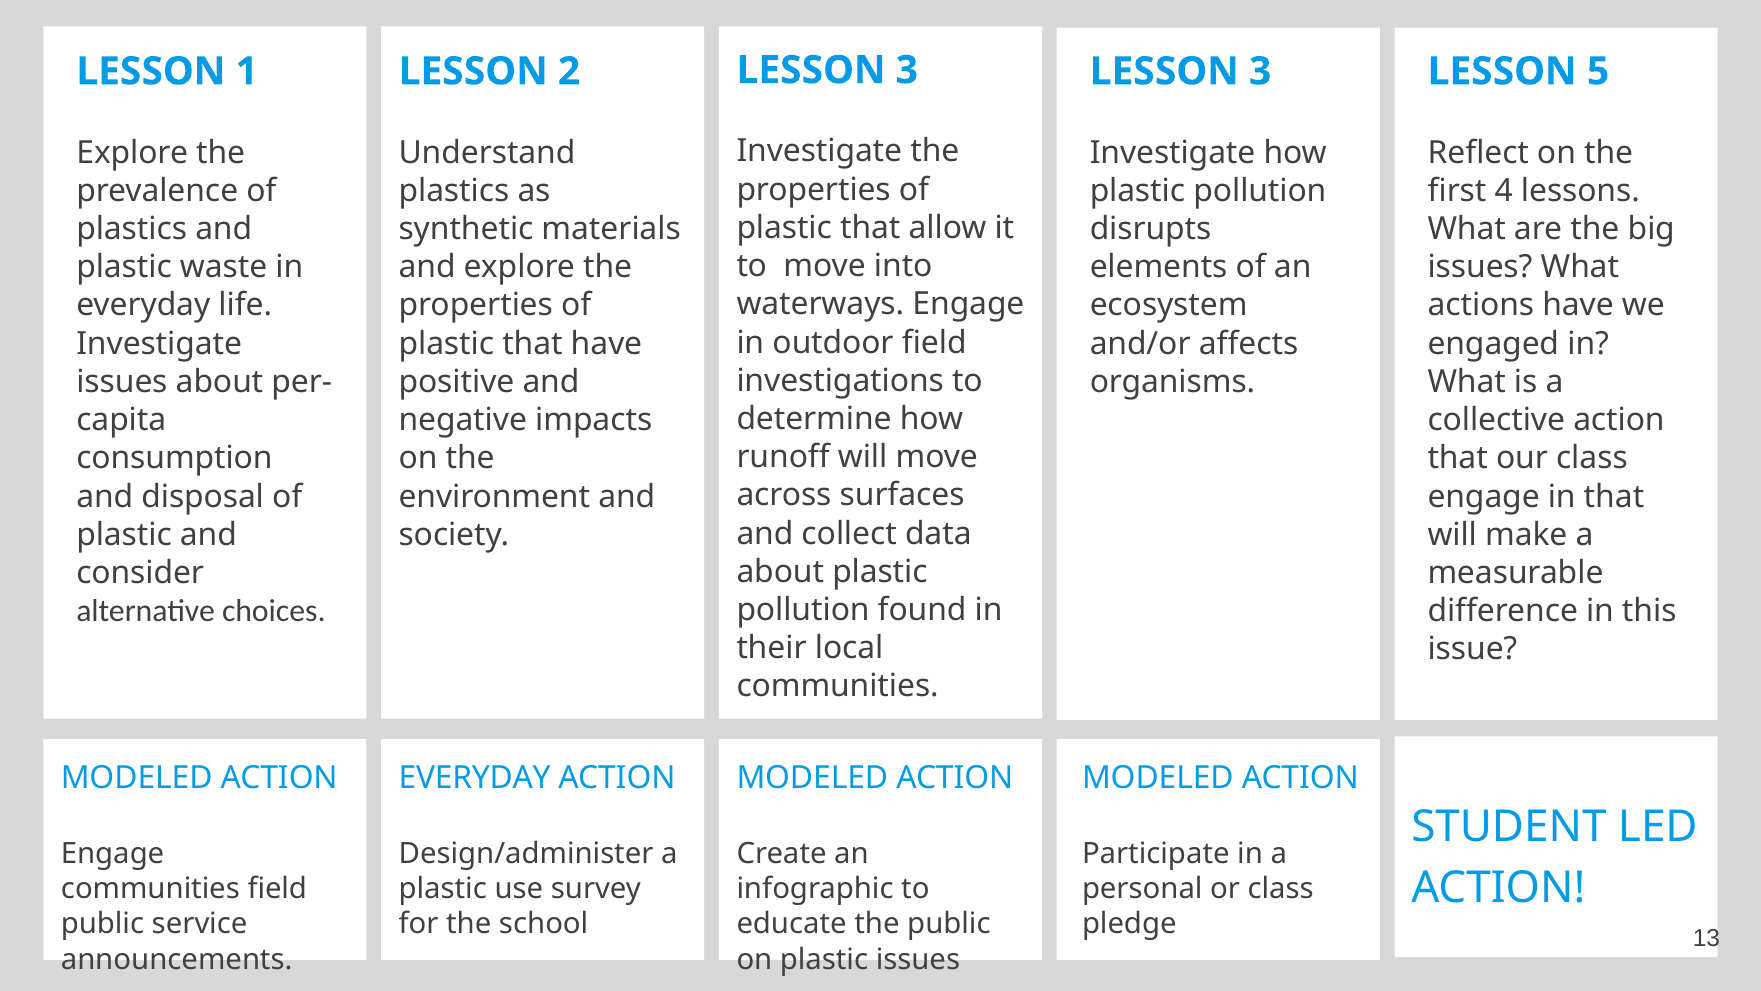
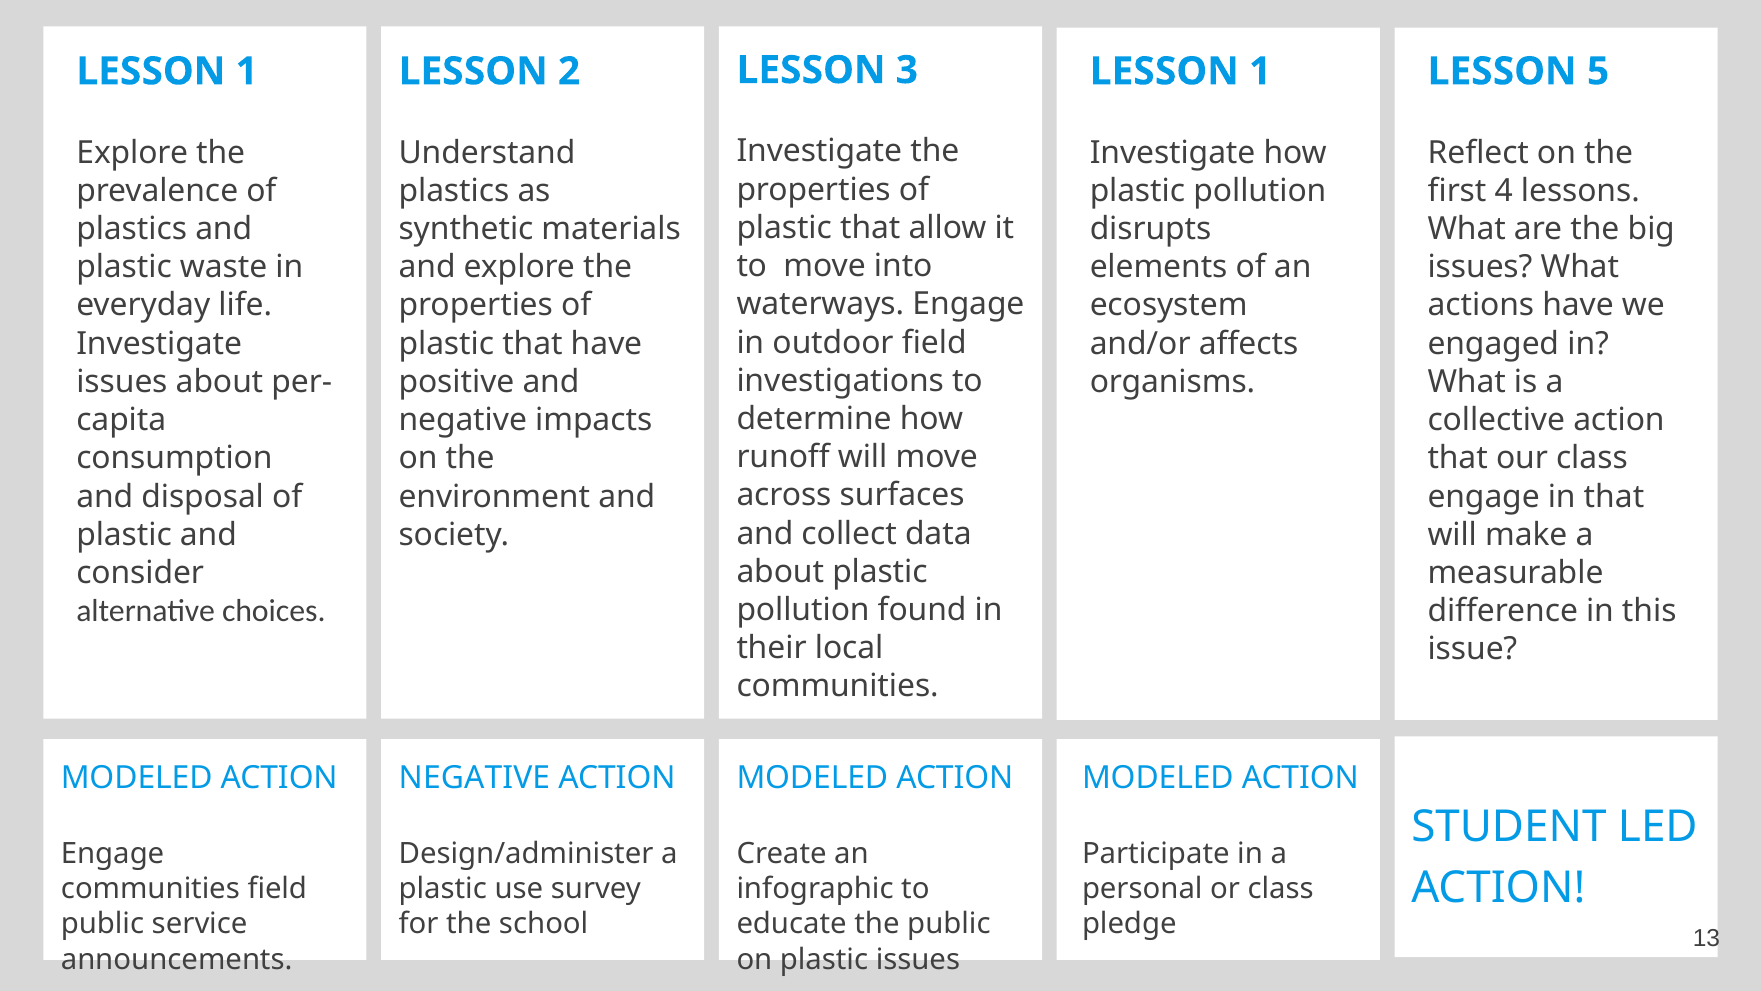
3: 3 -> 1 (1260, 71)
EVERYDAY: EVERYDAY -> NEGATIVE (474, 778)
